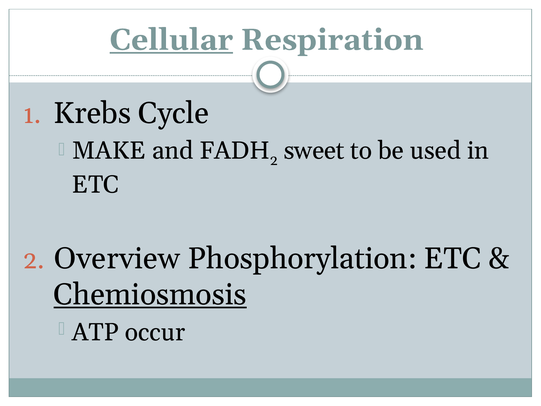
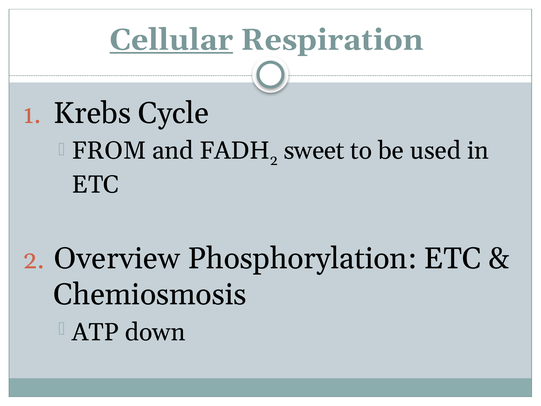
MAKE: MAKE -> FROM (109, 151)
Chemiosmosis underline: present -> none (150, 294)
occur: occur -> down (155, 332)
